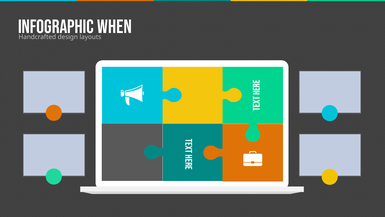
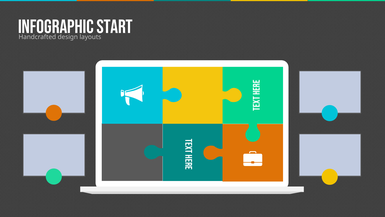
WHEN: WHEN -> START (115, 27)
